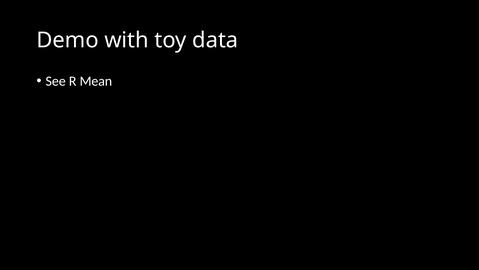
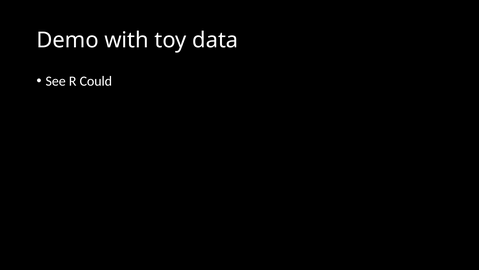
Mean: Mean -> Could (96, 81)
